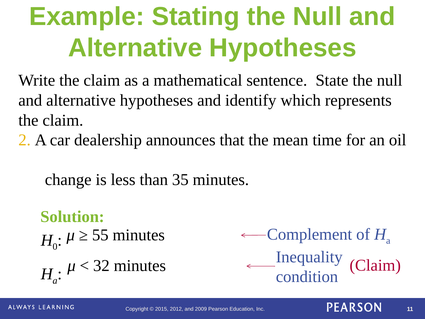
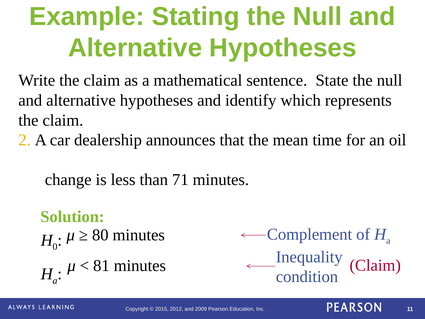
35: 35 -> 71 (180, 180)
55: 55 -> 80 (100, 235)
32: 32 -> 81 (101, 265)
